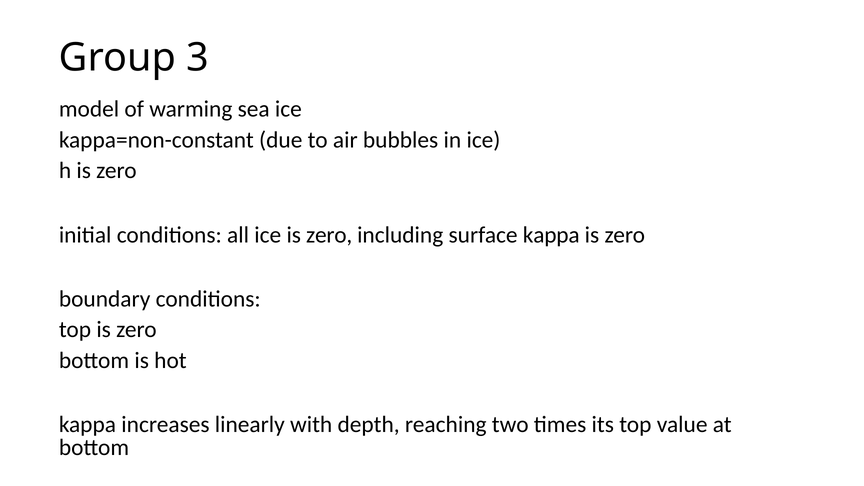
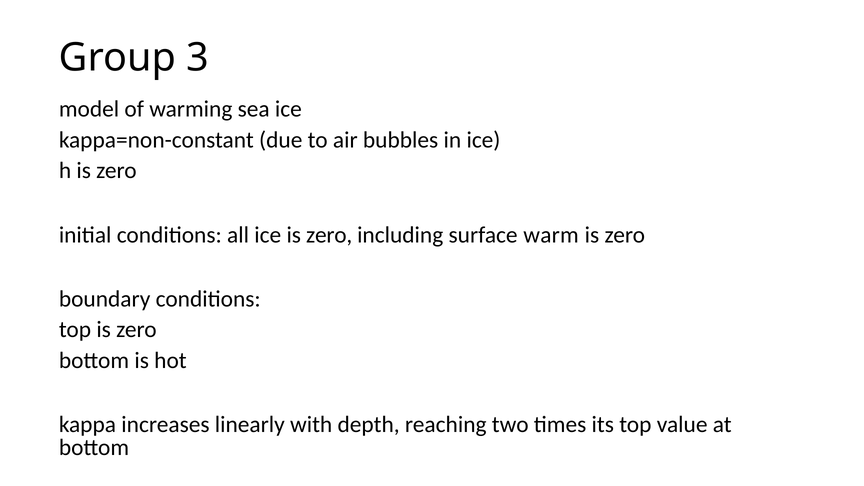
surface kappa: kappa -> warm (551, 235)
